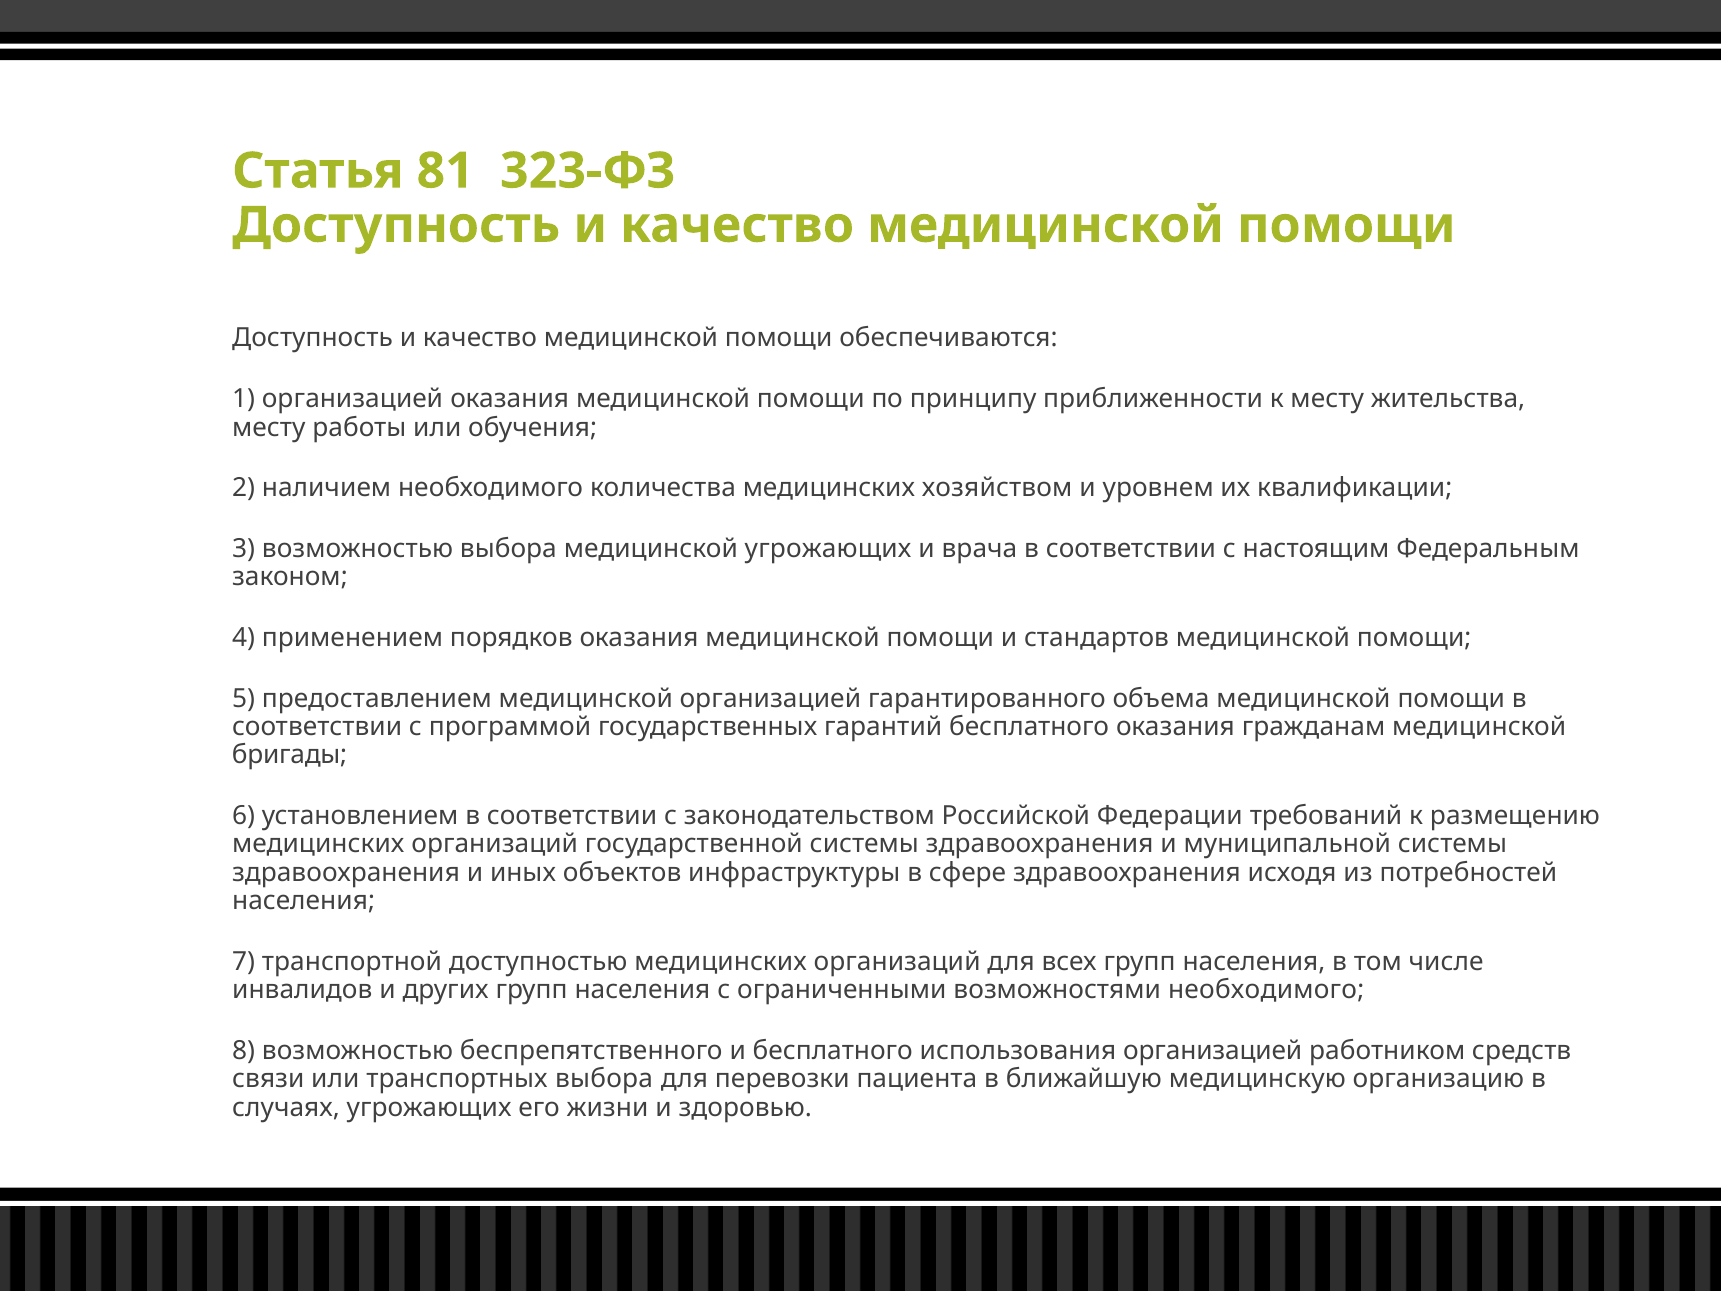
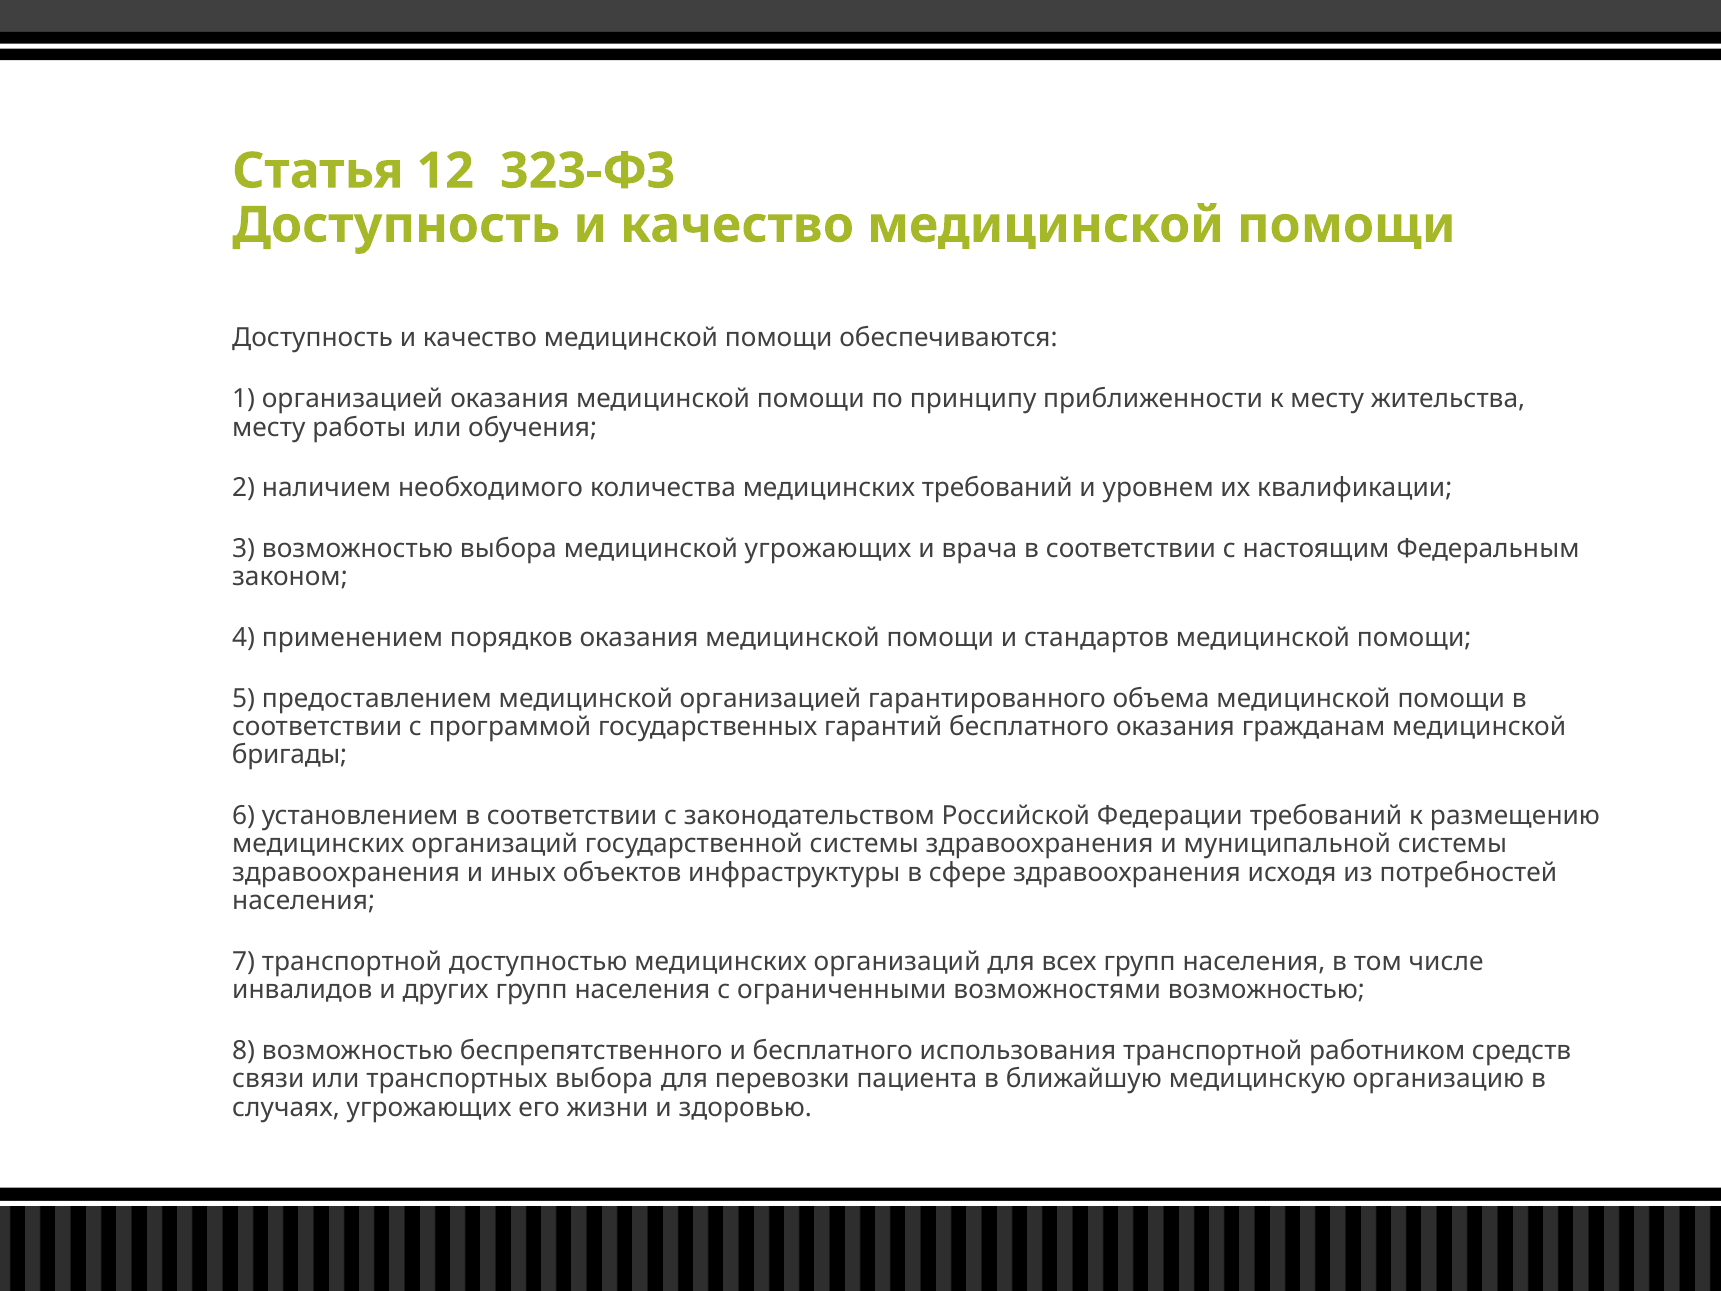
81: 81 -> 12 (445, 171)
медицинских хозяйством: хозяйством -> требований (997, 488)
возможностями необходимого: необходимого -> возможностью (1266, 990)
использования организацией: организацией -> транспортной (1213, 1050)
